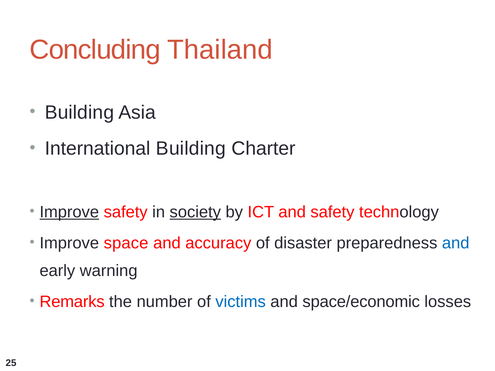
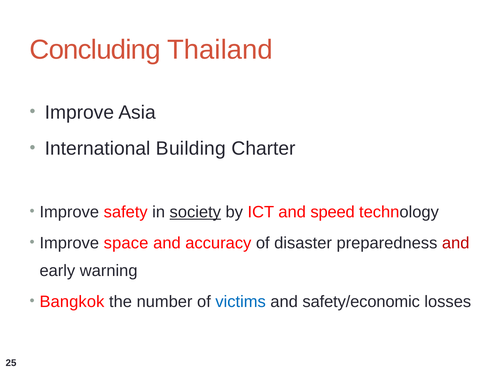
Building: Building -> Improve (79, 112)
Improve underline: present -> none (69, 212)
and safety: safety -> speed (333, 212)
and colour: blue -> red (456, 243)
Remarks: Remarks -> Bangkok (72, 302)
space/economic: space/economic -> safety/economic (361, 302)
